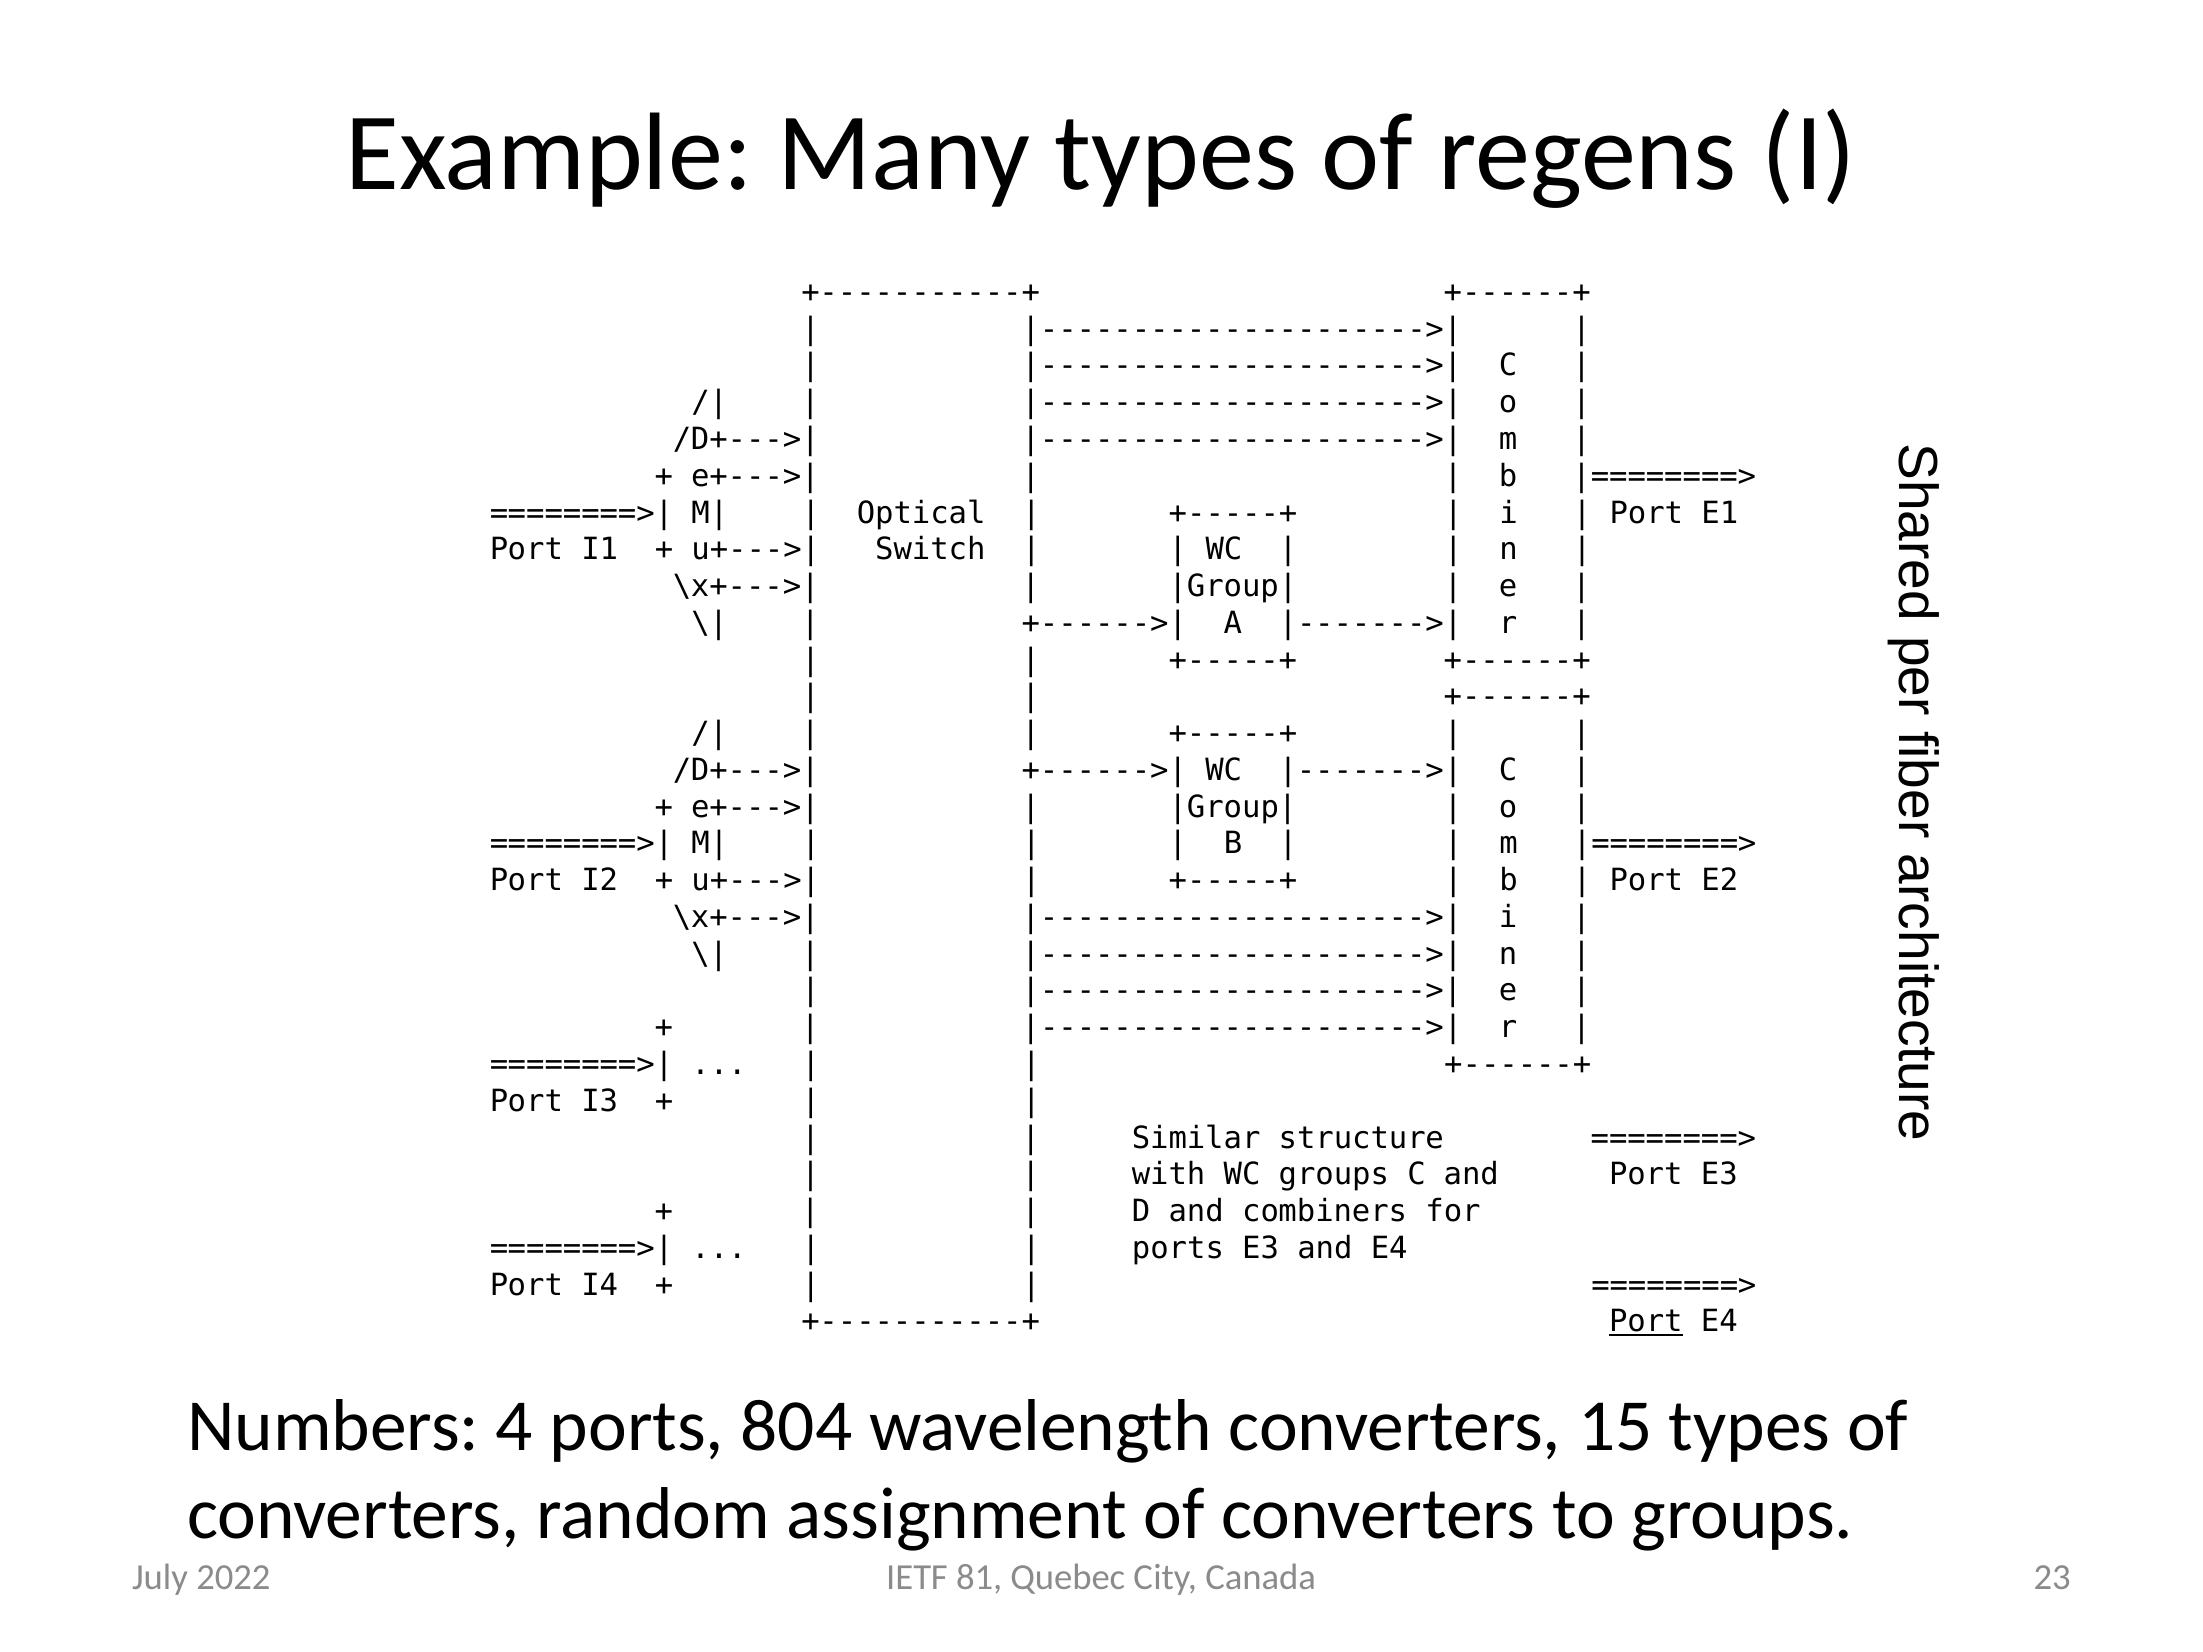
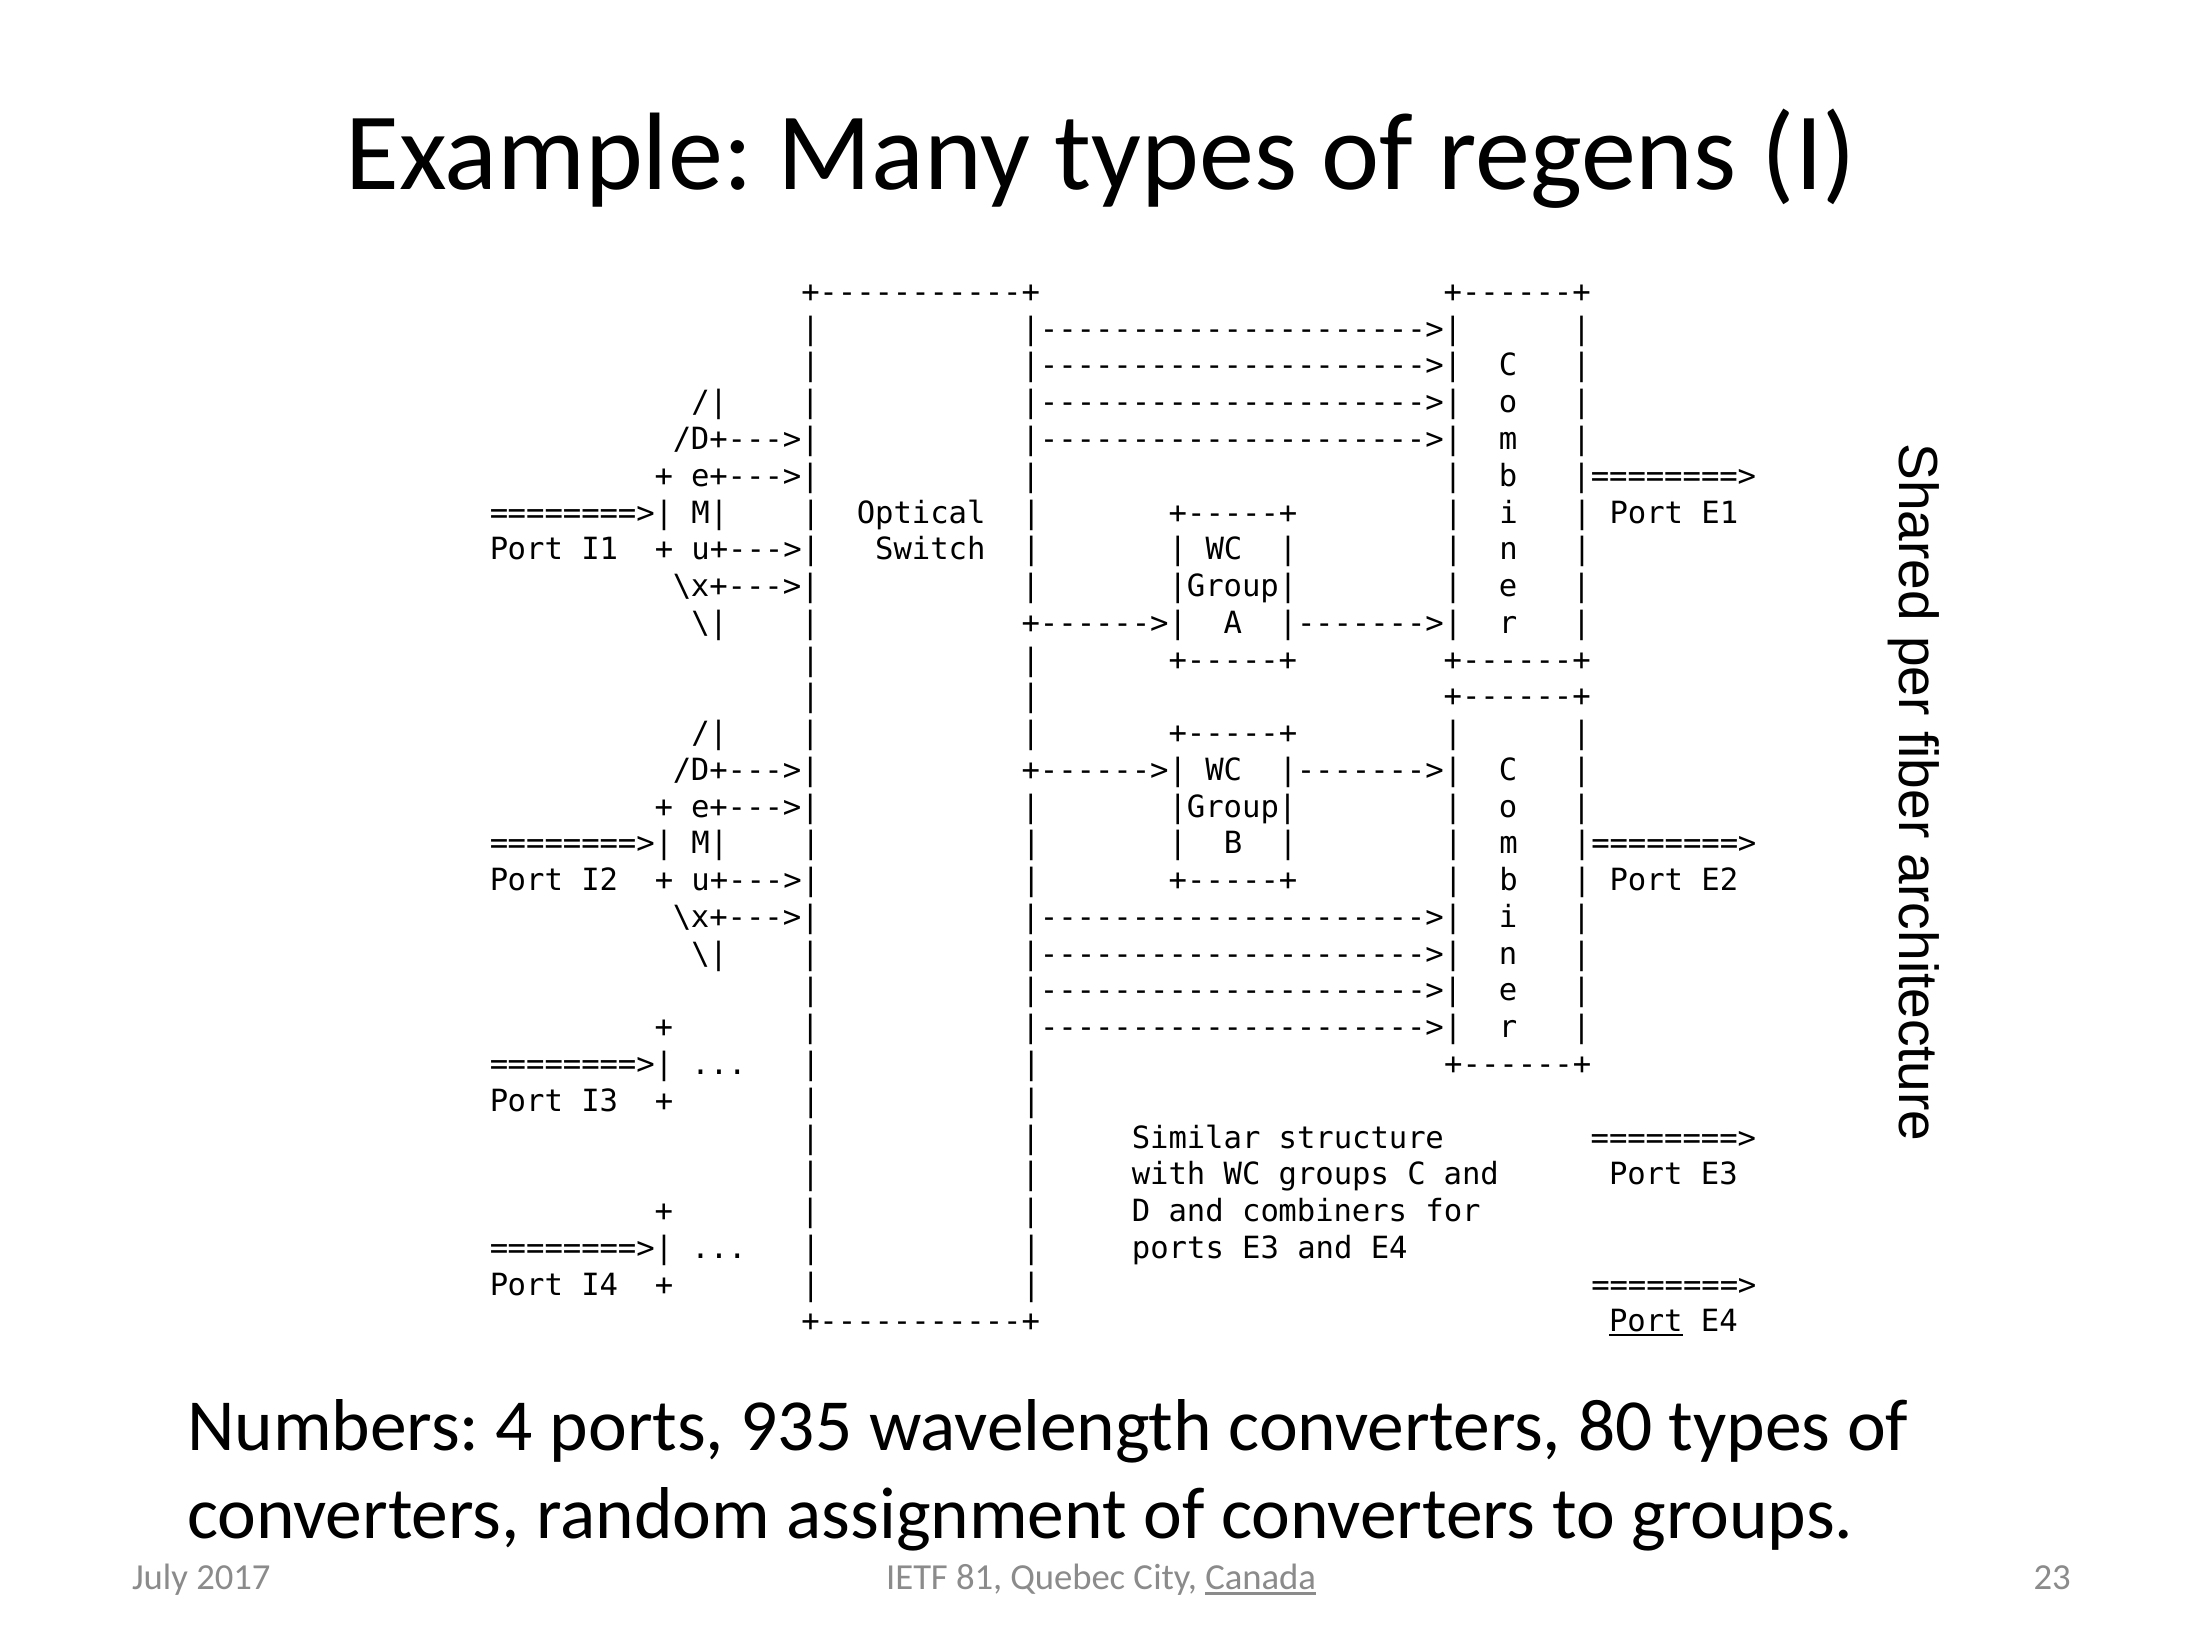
804: 804 -> 935 (797, 1426)
15: 15 -> 80 (1615, 1426)
2022: 2022 -> 2017 (233, 1578)
Canada underline: none -> present (1261, 1578)
